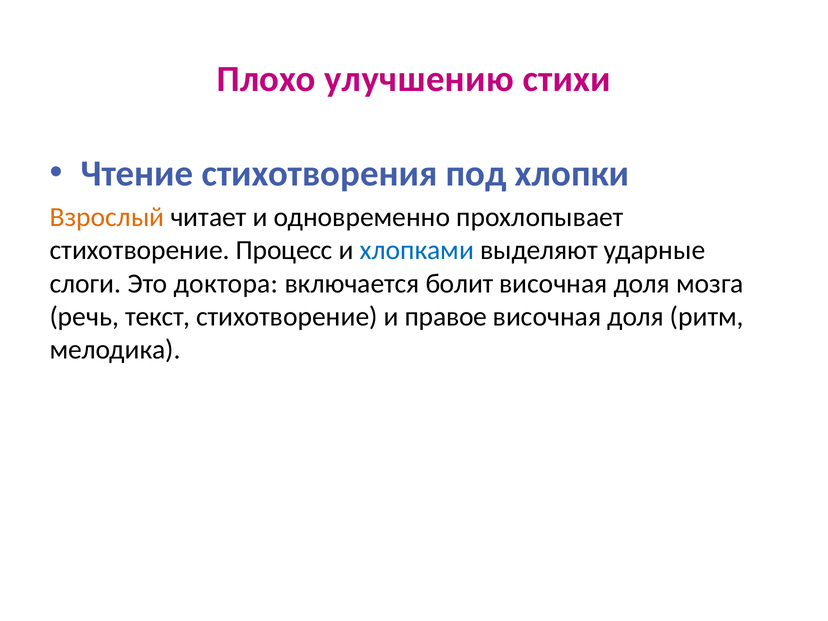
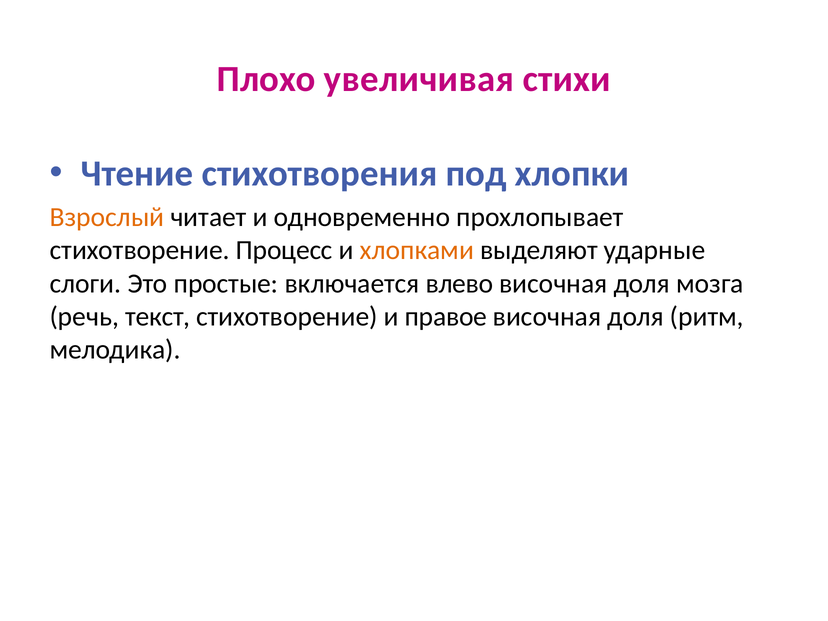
улучшению: улучшению -> увеличивая (419, 79)
хлопками colour: blue -> orange (417, 250)
доктора: доктора -> простые (226, 283)
болит: болит -> влево (459, 283)
